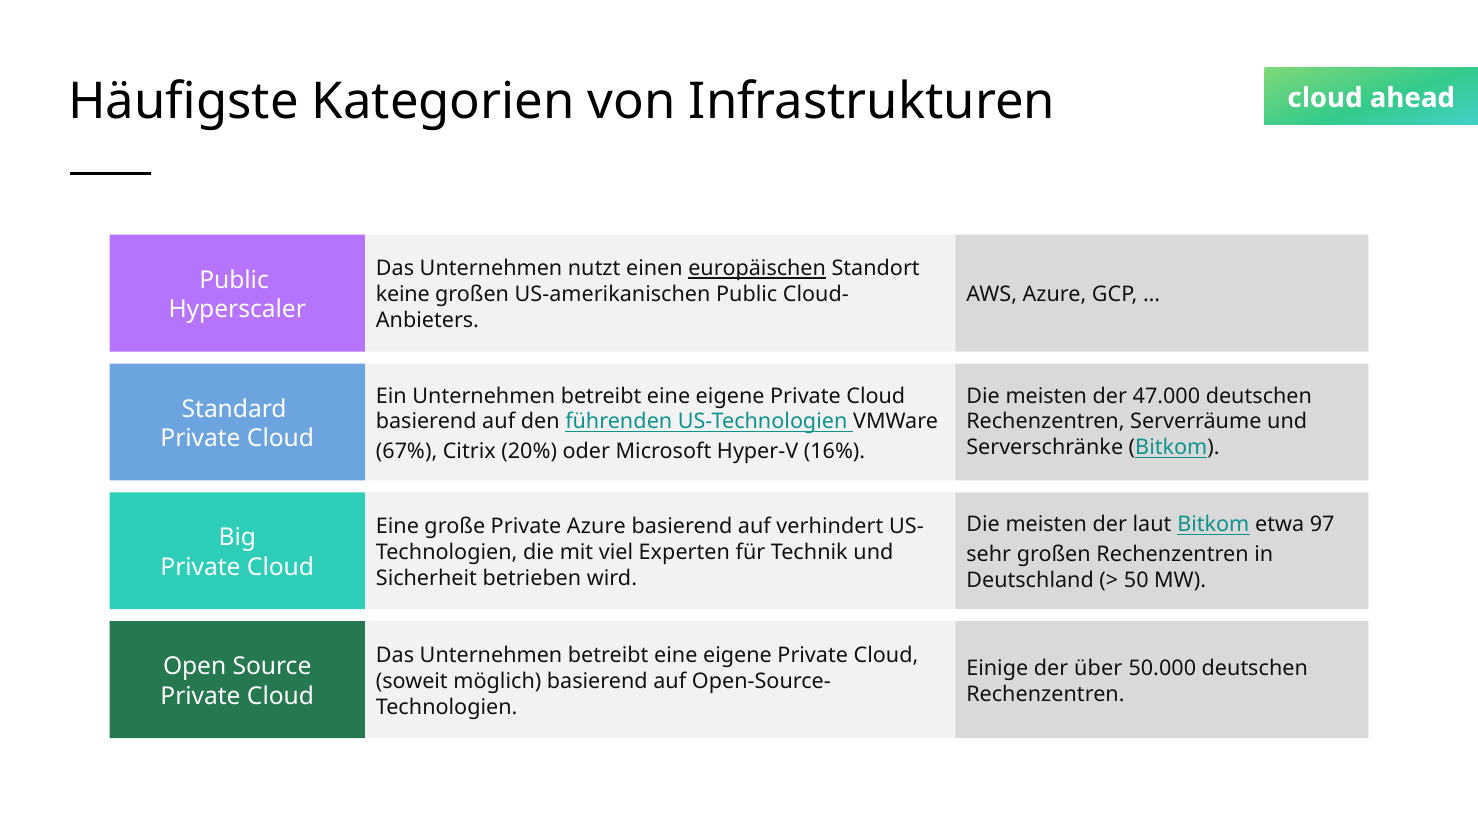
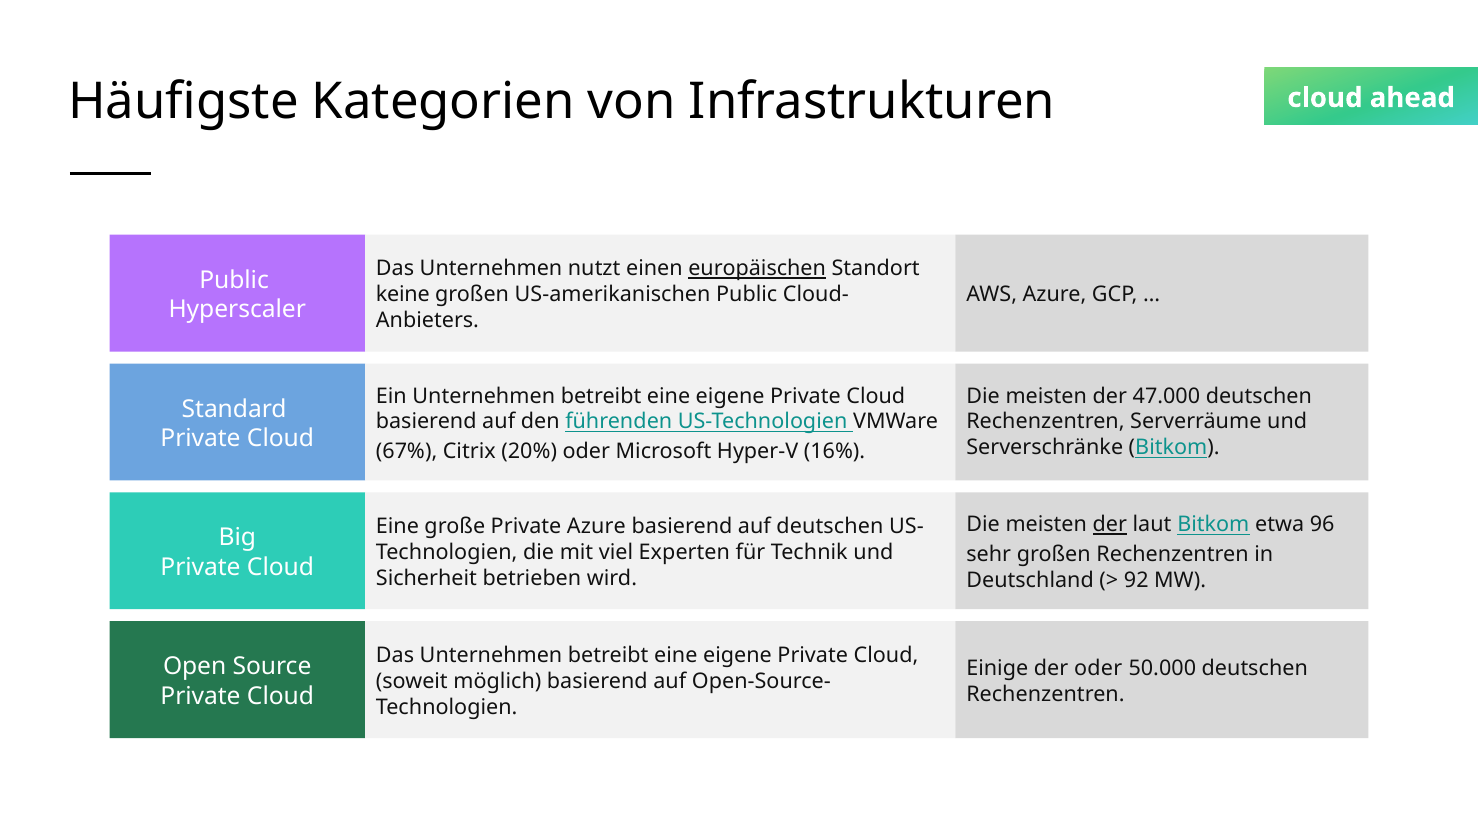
der underline: none -> present (1110, 525)
97: 97 -> 96 (1322, 525)
auf verhindert: verhindert -> deutschen (830, 527)
50: 50 -> 92 (1136, 580)
der über: über -> oder (1098, 668)
